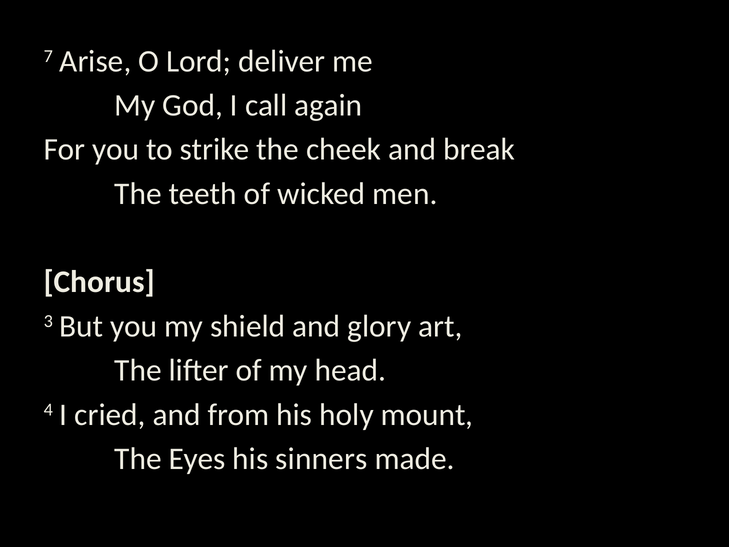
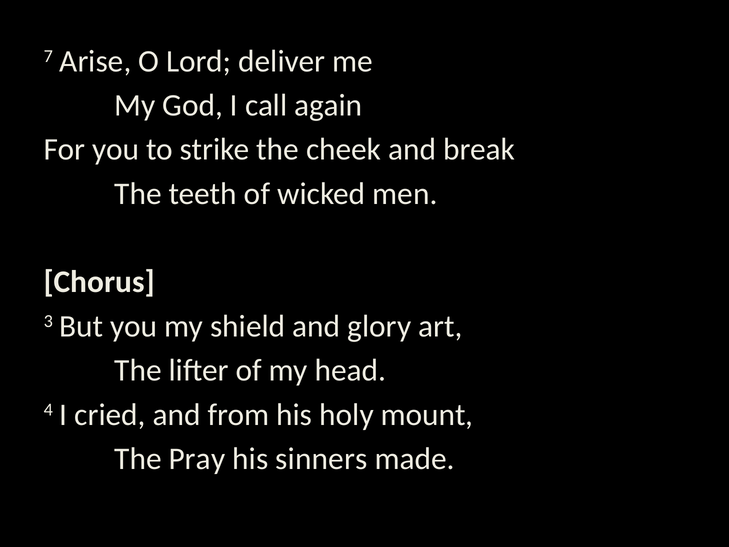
Eyes: Eyes -> Pray (197, 459)
